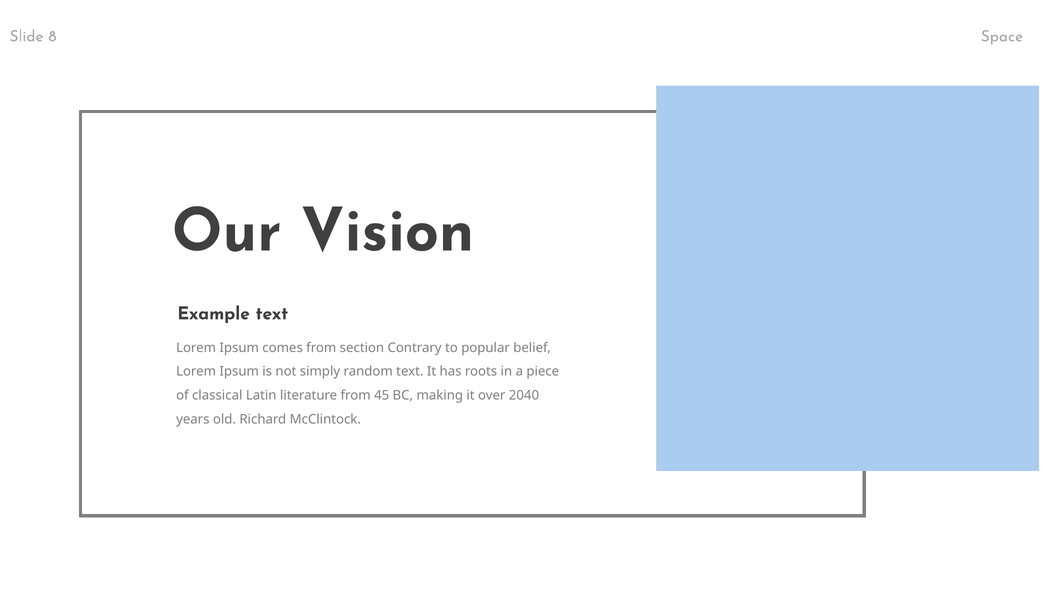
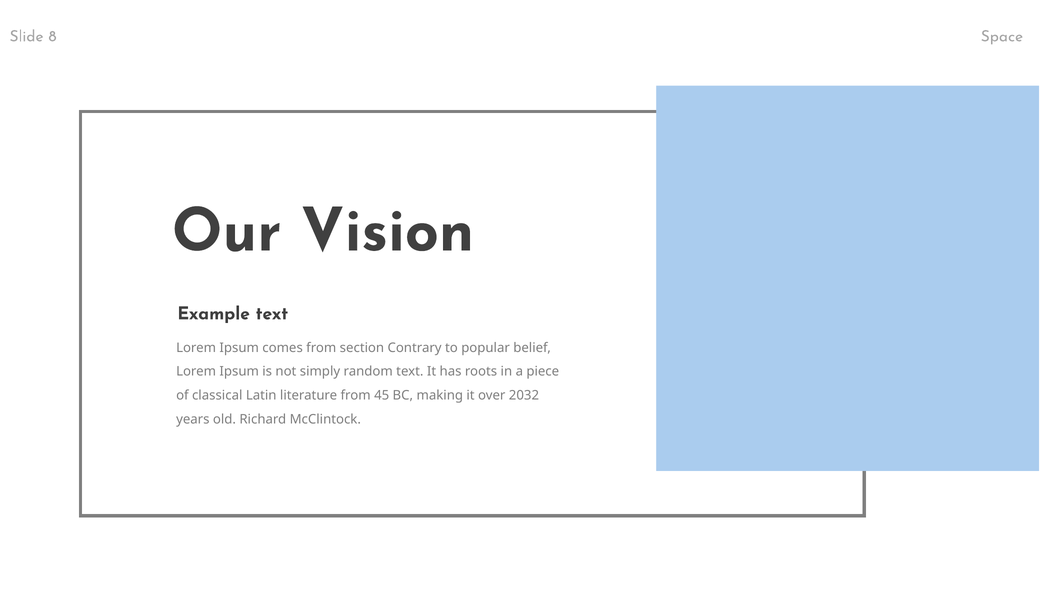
2040: 2040 -> 2032 (524, 395)
